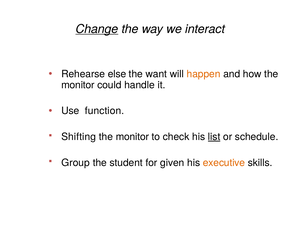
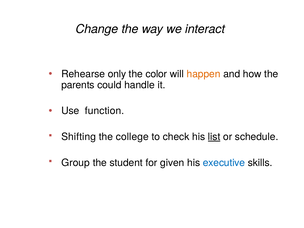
Change underline: present -> none (97, 29)
else: else -> only (117, 74)
want: want -> color (156, 74)
monitor: monitor -> parents (78, 85)
monitor: monitor -> college (132, 137)
executive colour: orange -> blue (224, 163)
